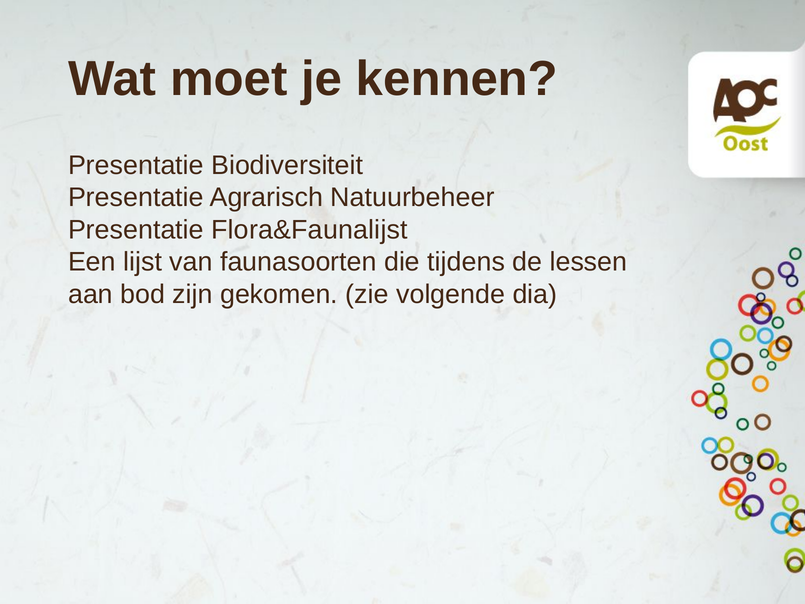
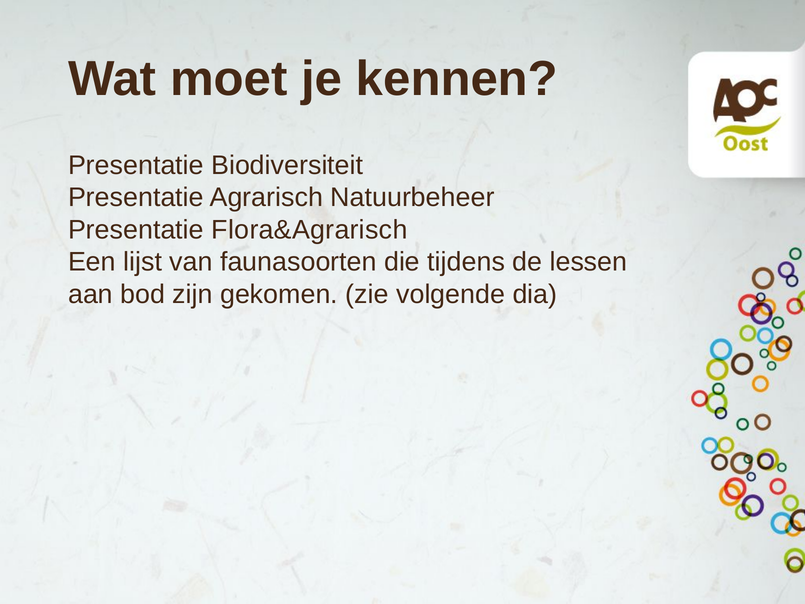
Flora&Faunalijst: Flora&Faunalijst -> Flora&Agrarisch (309, 230)
